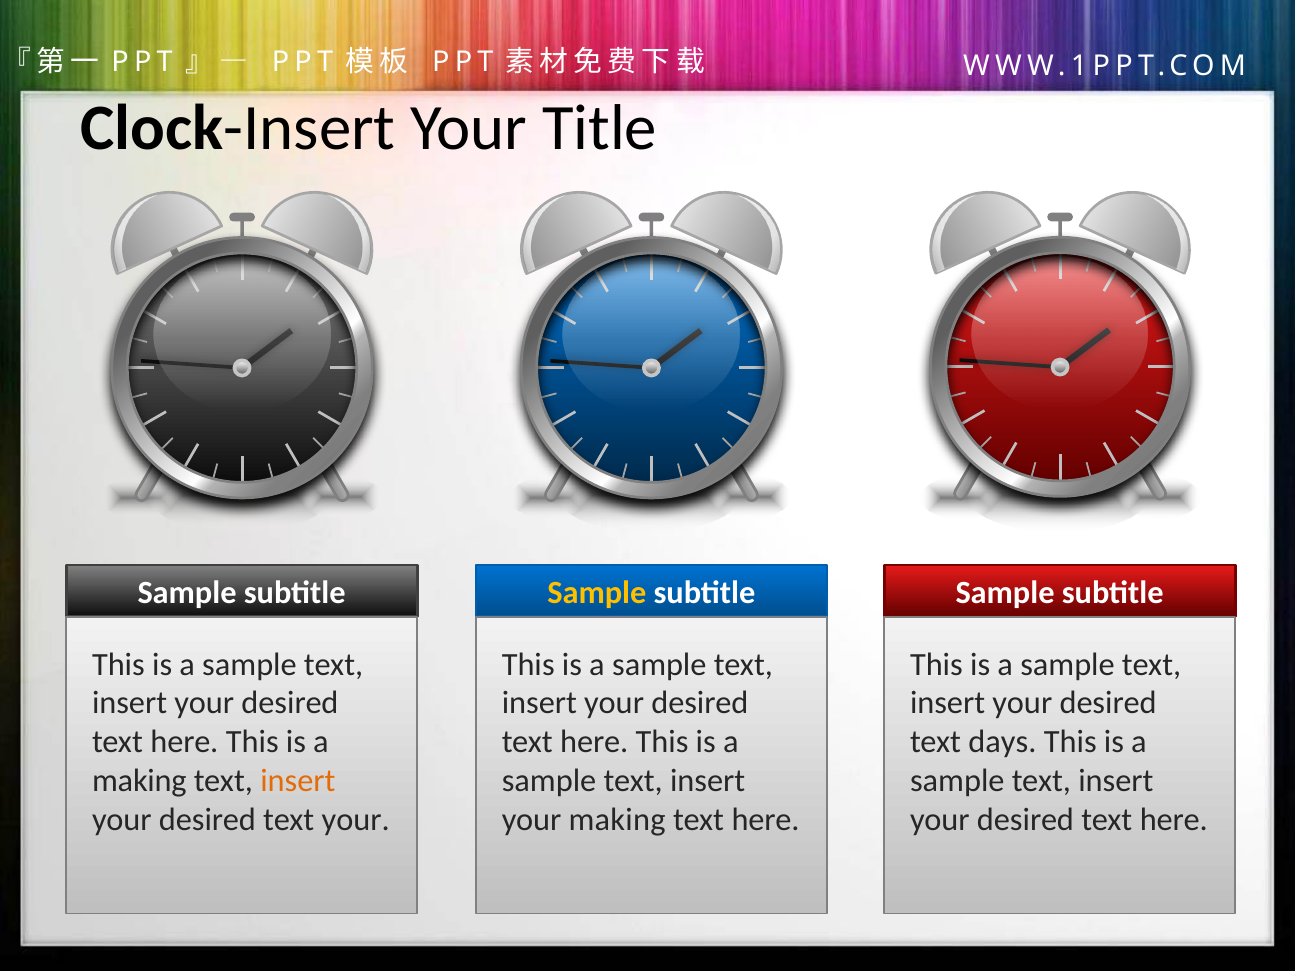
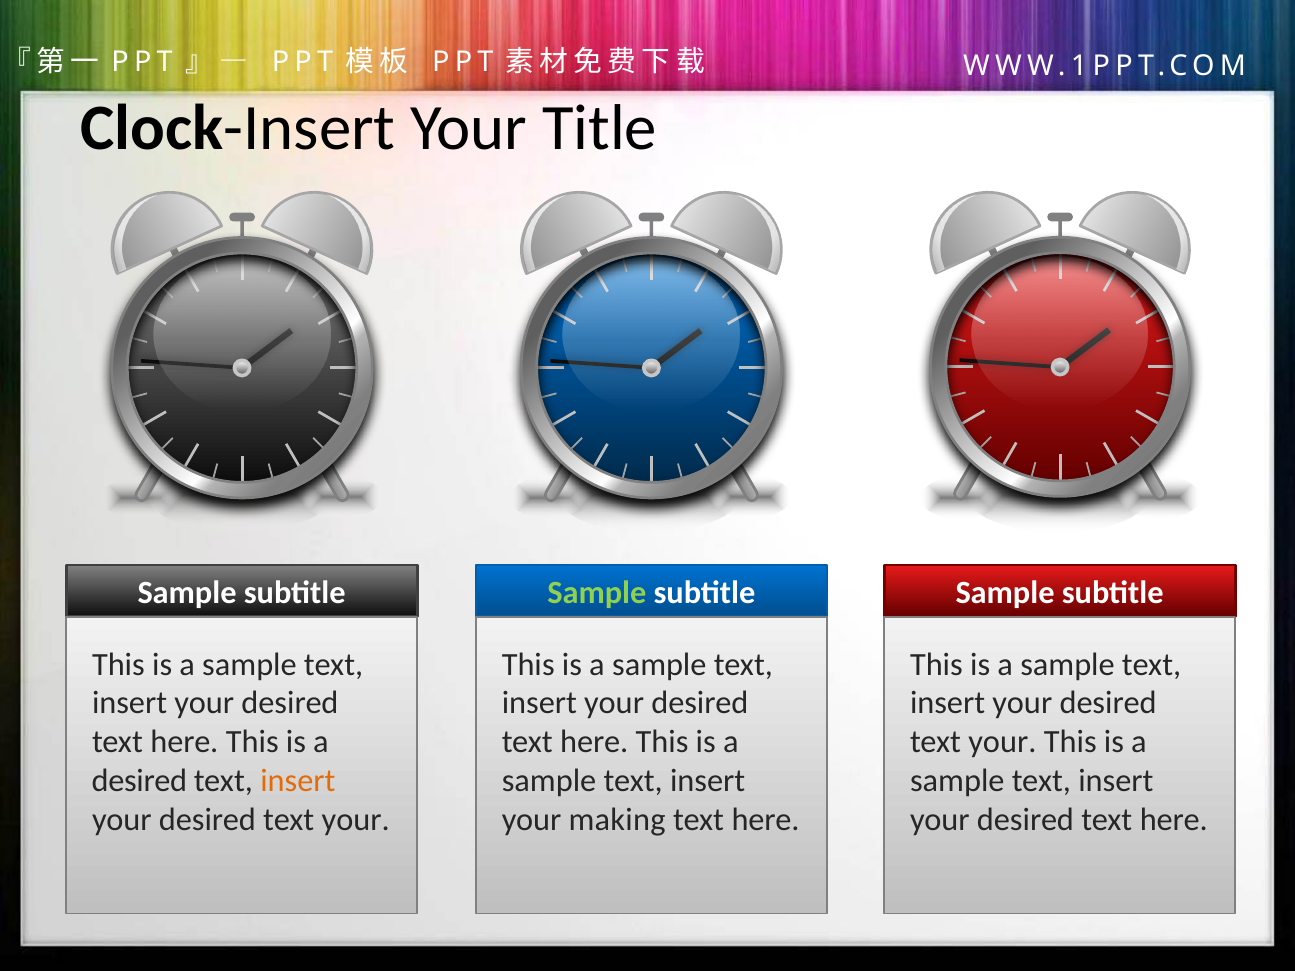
Sample colour: yellow -> light green (597, 593)
days: days -> your (1002, 742)
making: making -> desired (139, 781)
